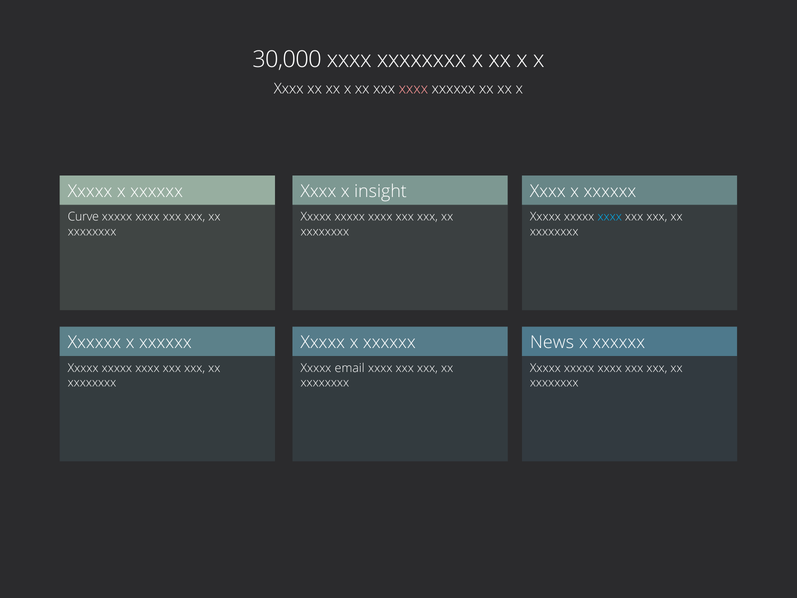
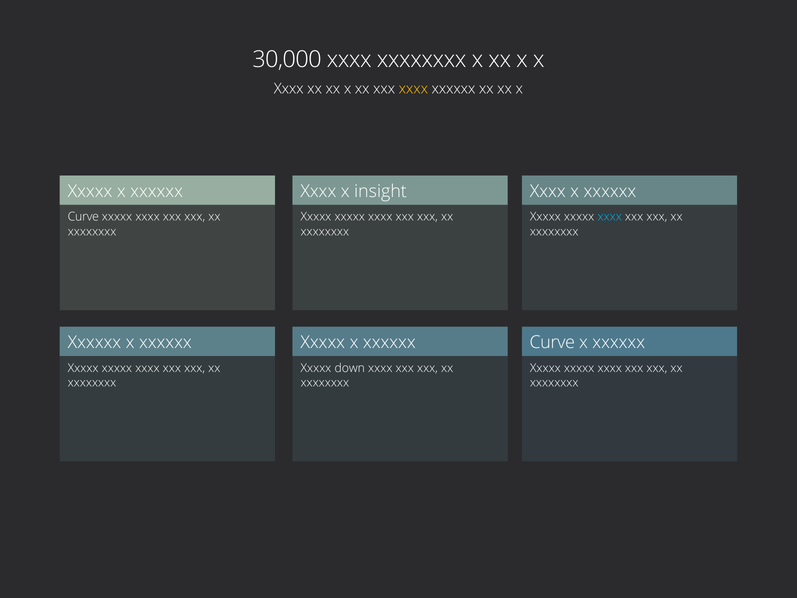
xxxx colour: pink -> yellow (413, 89)
News: News -> Curve (552, 342)
email: email -> down (350, 368)
